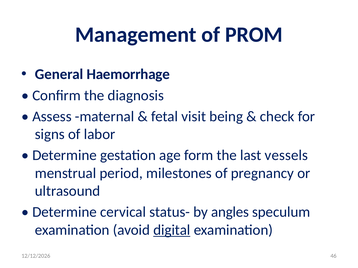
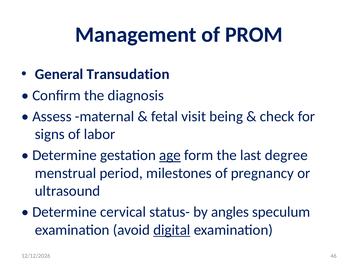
Haemorrhage: Haemorrhage -> Transudation (128, 74)
age underline: none -> present (170, 156)
vessels: vessels -> degree (286, 156)
